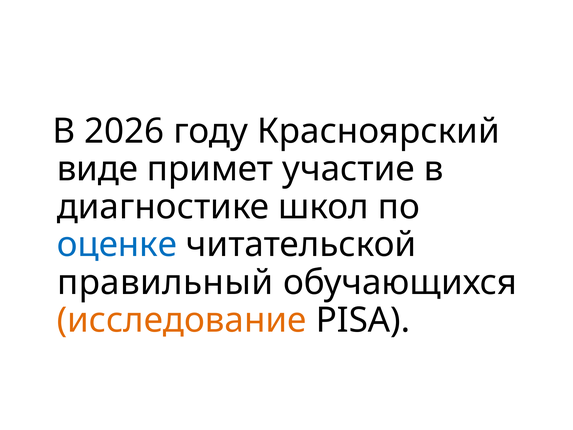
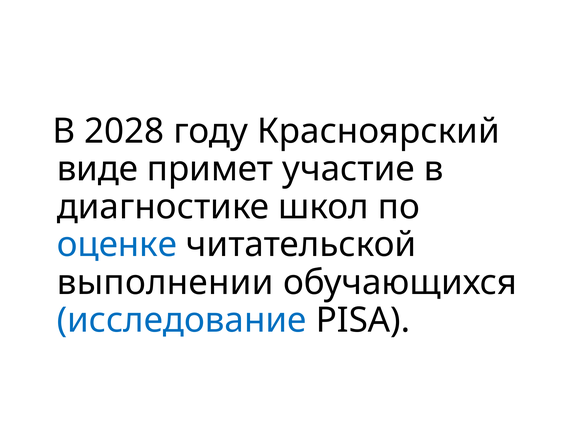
2026: 2026 -> 2028 (124, 131)
правильный: правильный -> выполнении (165, 282)
исследование colour: orange -> blue (182, 320)
